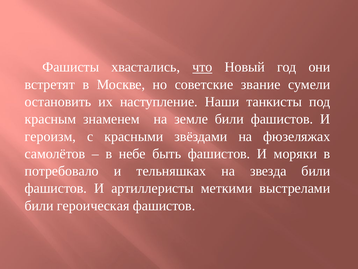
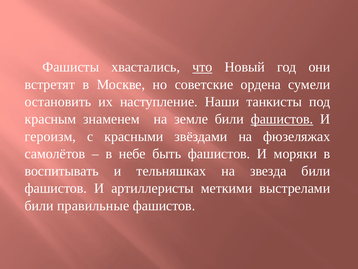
звание: звание -> ордена (261, 84)
фашистов underline: none -> present (282, 119)
потребовало: потребовало -> воспитывать (62, 171)
героическая: героическая -> правильные (93, 205)
